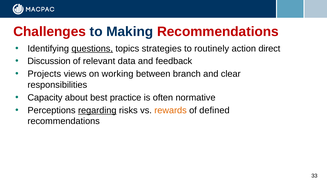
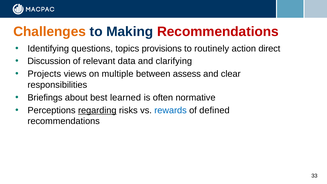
Challenges colour: red -> orange (50, 32)
questions underline: present -> none (92, 49)
strategies: strategies -> provisions (162, 49)
feedback: feedback -> clarifying (174, 61)
working: working -> multiple (118, 74)
branch: branch -> assess (187, 74)
Capacity: Capacity -> Briefings (45, 98)
practice: practice -> learned (126, 98)
rewards colour: orange -> blue (171, 110)
